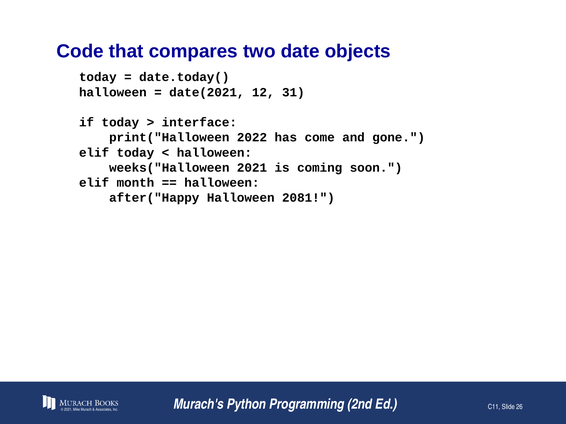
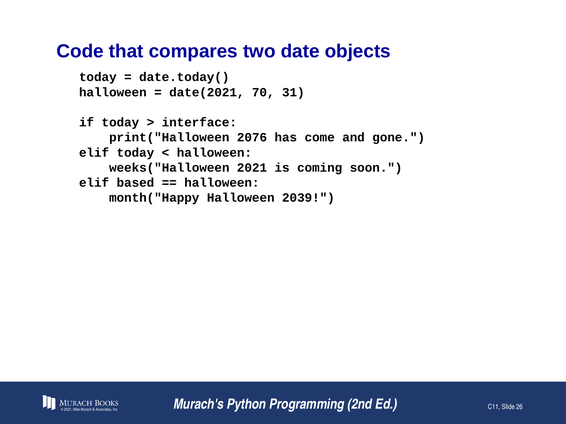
12: 12 -> 70 (263, 92)
2022: 2022 -> 2076 (252, 138)
month: month -> based (135, 183)
after("Happy: after("Happy -> month("Happy (154, 198)
2081: 2081 -> 2039 (308, 198)
